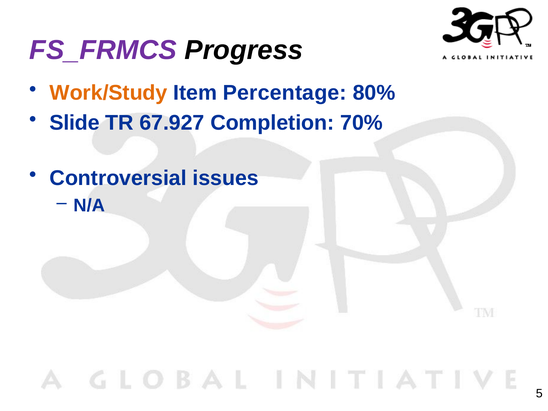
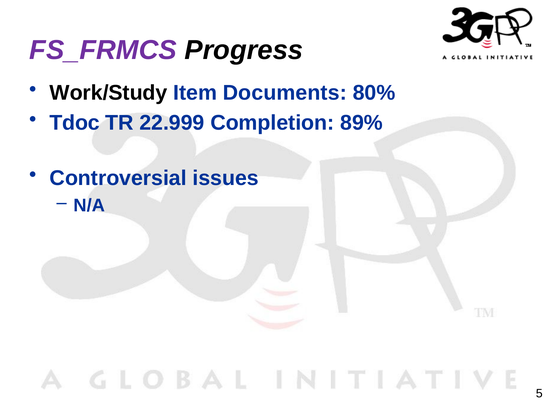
Work/Study colour: orange -> black (109, 93)
Percentage: Percentage -> Documents (285, 93)
Slide: Slide -> Tdoc (75, 123)
67.927: 67.927 -> 22.999 (172, 123)
70%: 70% -> 89% (362, 123)
